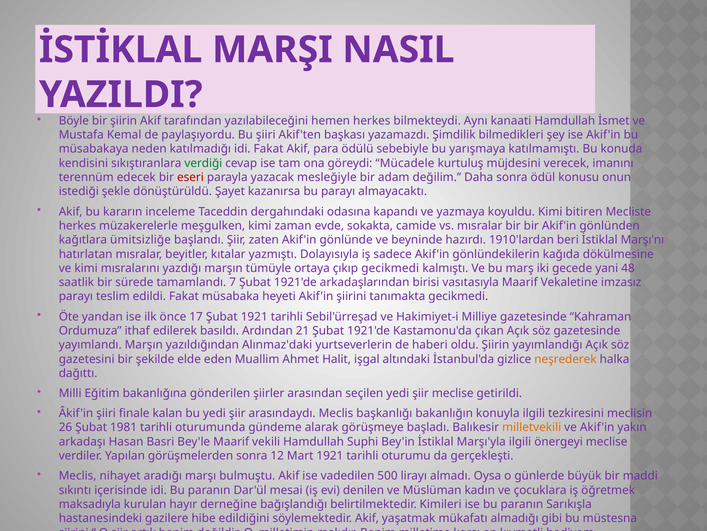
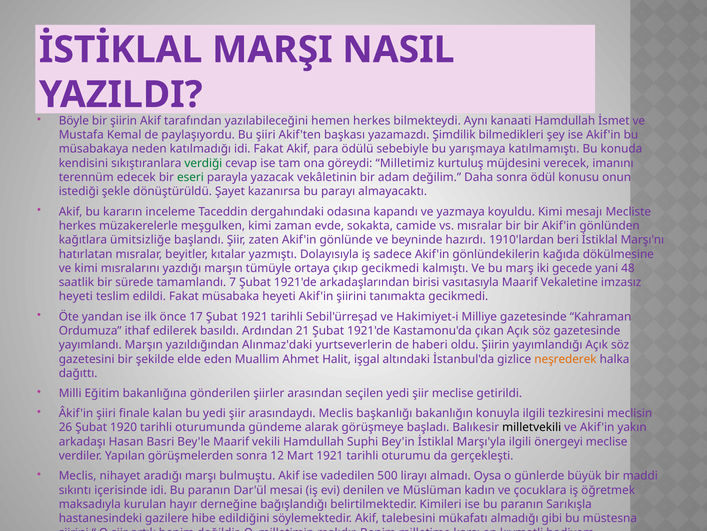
Mücadele: Mücadele -> Milletimiz (405, 163)
eseri colour: red -> green (190, 177)
mesleğiyle: mesleğiyle -> vekâletinin (327, 177)
bitiren: bitiren -> mesajı (584, 211)
parayı: parayı -> heyeti (76, 296)
1981: 1981 -> 1920 (124, 427)
milletvekili colour: orange -> black (532, 427)
yaşatmak: yaşatmak -> talebesini (409, 518)
